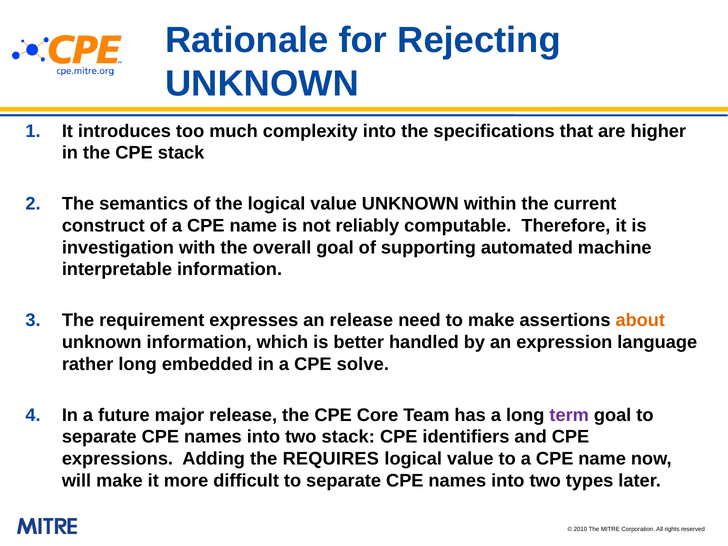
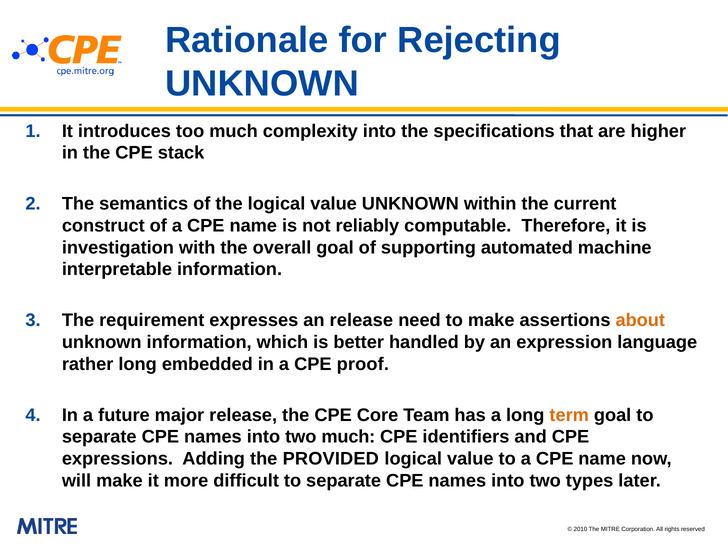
solve: solve -> proof (363, 364)
term colour: purple -> orange (569, 415)
two stack: stack -> much (348, 437)
REQUIRES: REQUIRES -> PROVIDED (331, 459)
